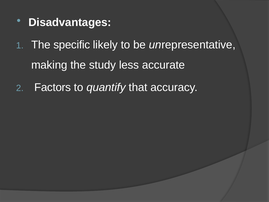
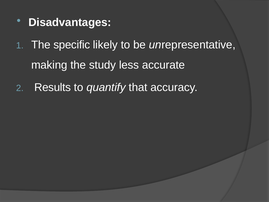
Factors: Factors -> Results (53, 87)
